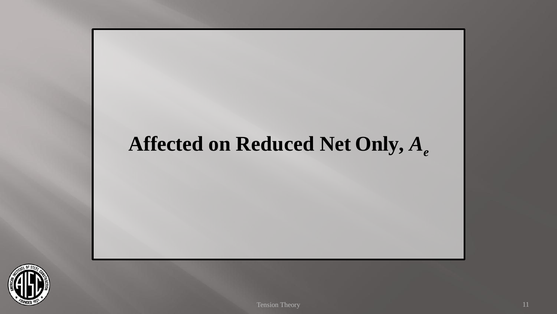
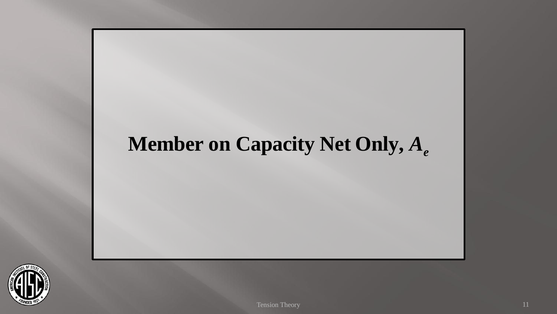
Affected: Affected -> Member (166, 144)
Reduced: Reduced -> Capacity (275, 144)
